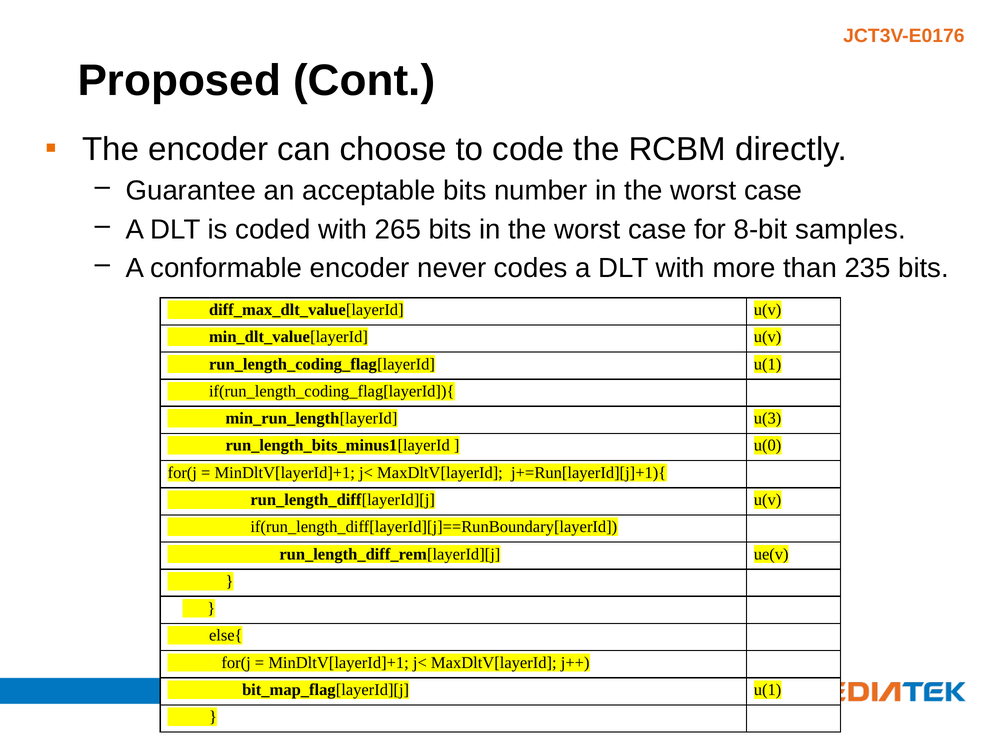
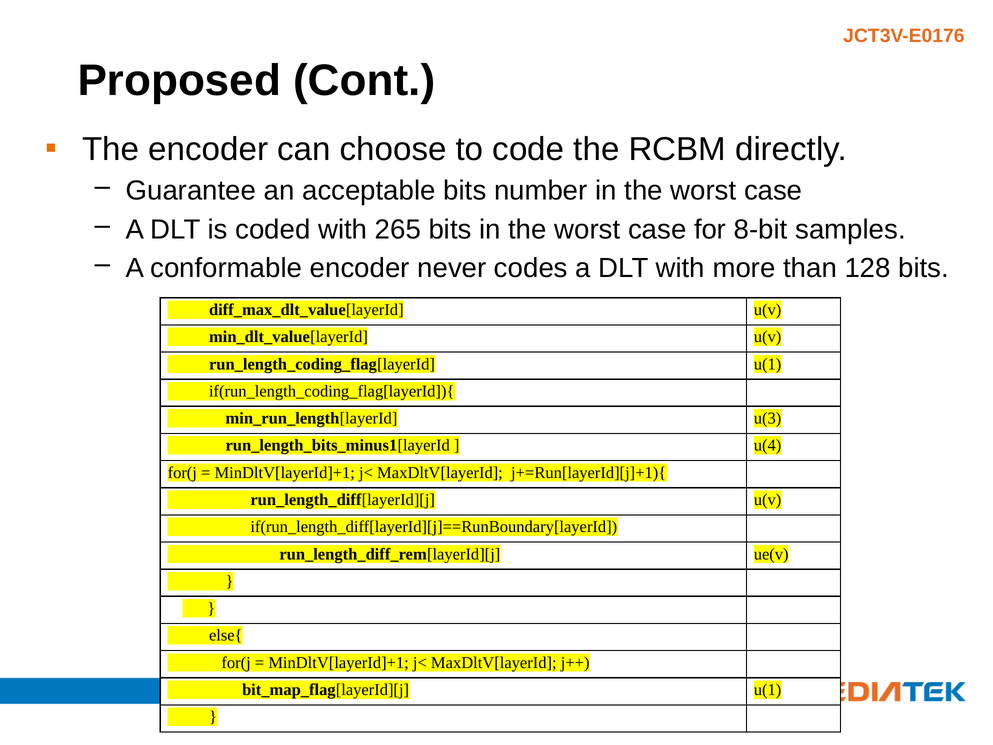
235: 235 -> 128 (868, 268)
u(0: u(0 -> u(4 (768, 445)
